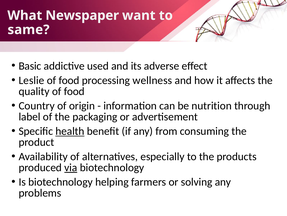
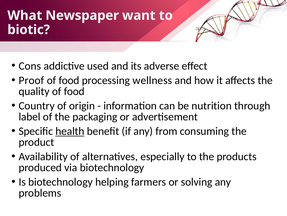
same: same -> biotic (29, 30)
Basic: Basic -> Cons (30, 66)
Leslie: Leslie -> Proof (31, 80)
via underline: present -> none (71, 167)
